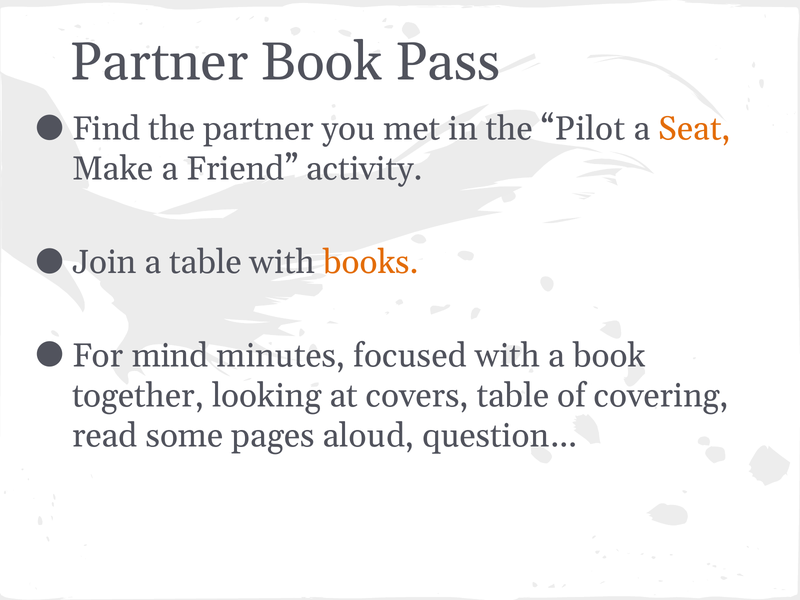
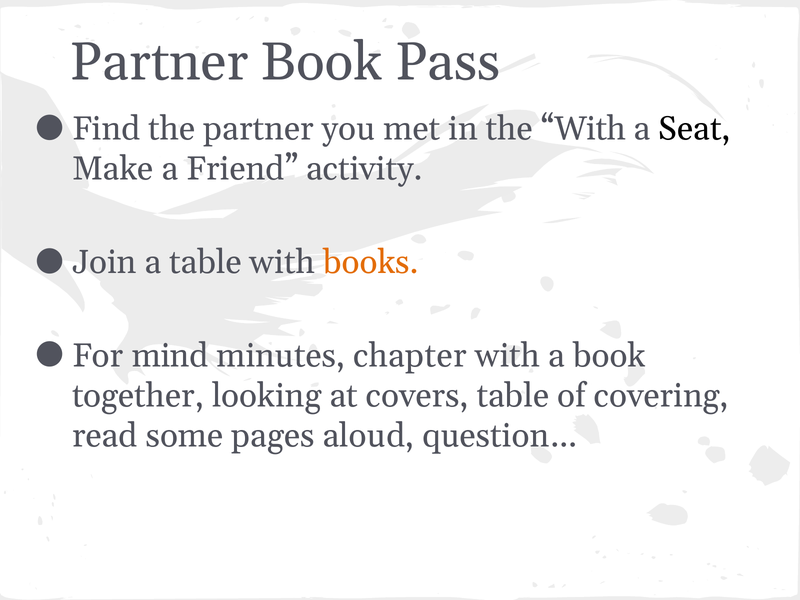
the Pilot: Pilot -> With (583, 129)
Seat colour: orange -> black (695, 129)
focused: focused -> chapter (410, 356)
